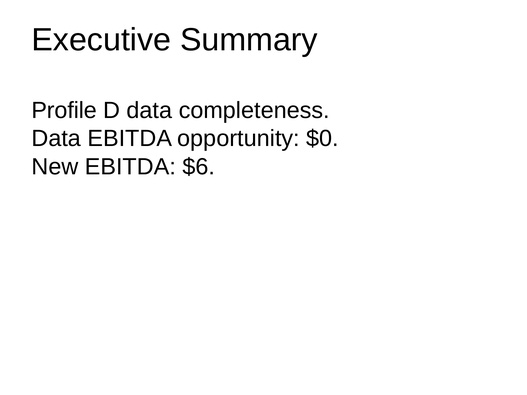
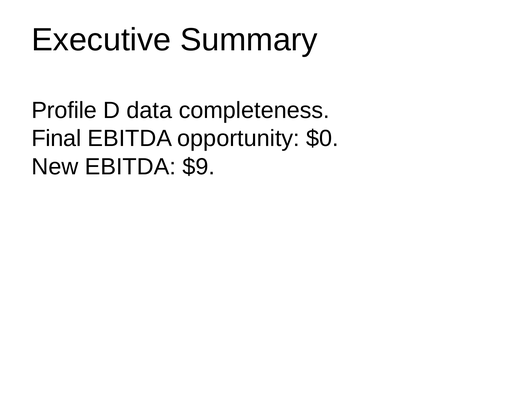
Data: Data -> Final (56, 139)
$6: $6 -> $9 (199, 167)
